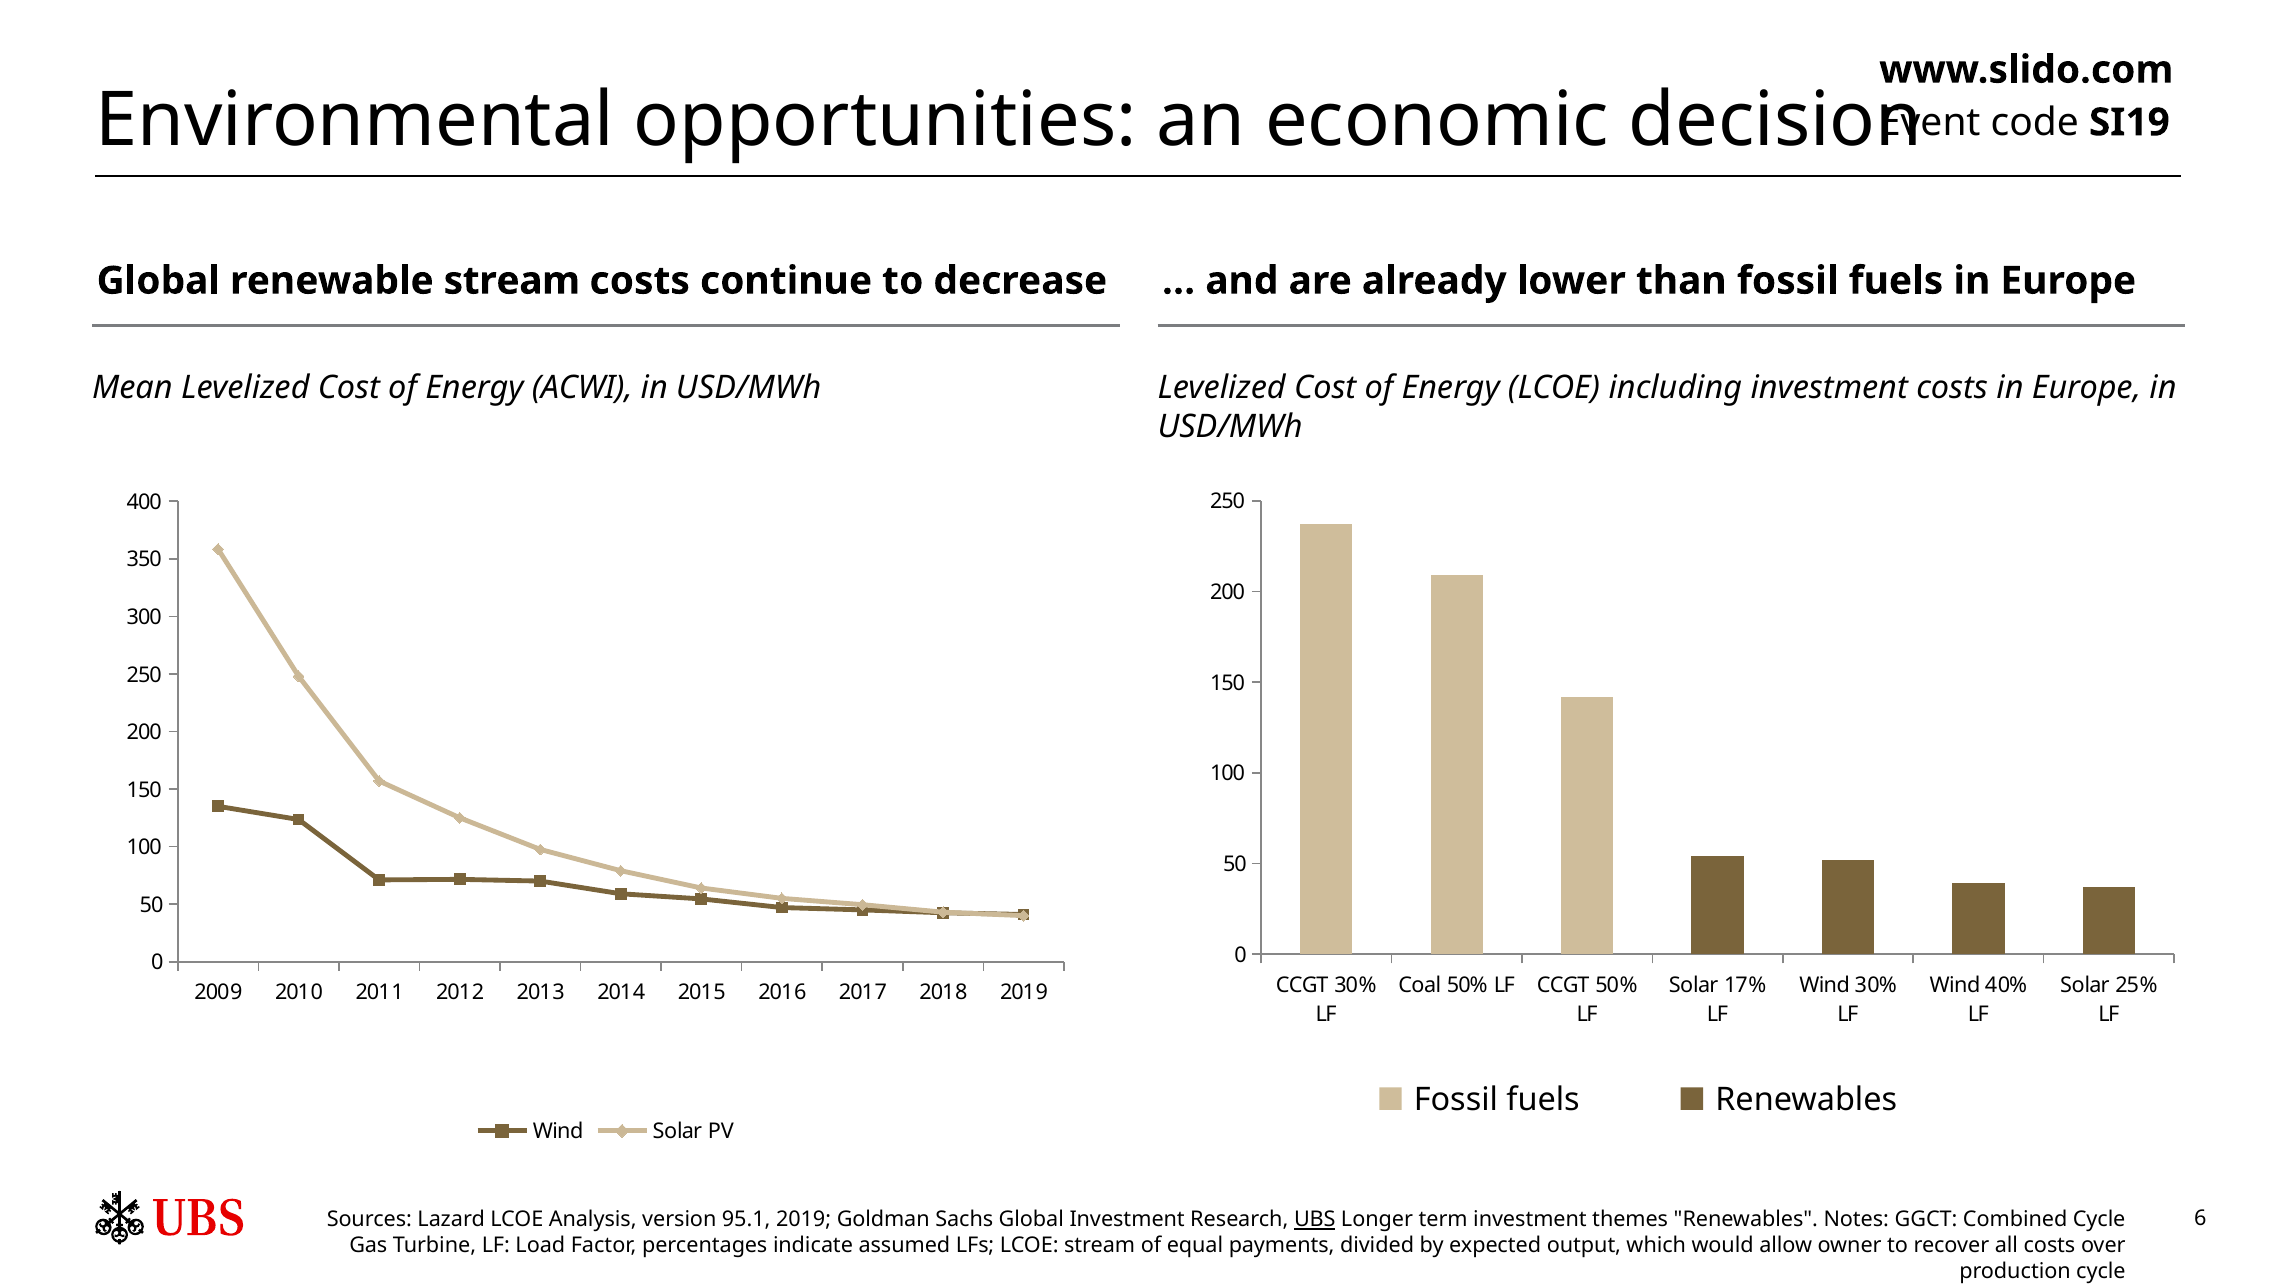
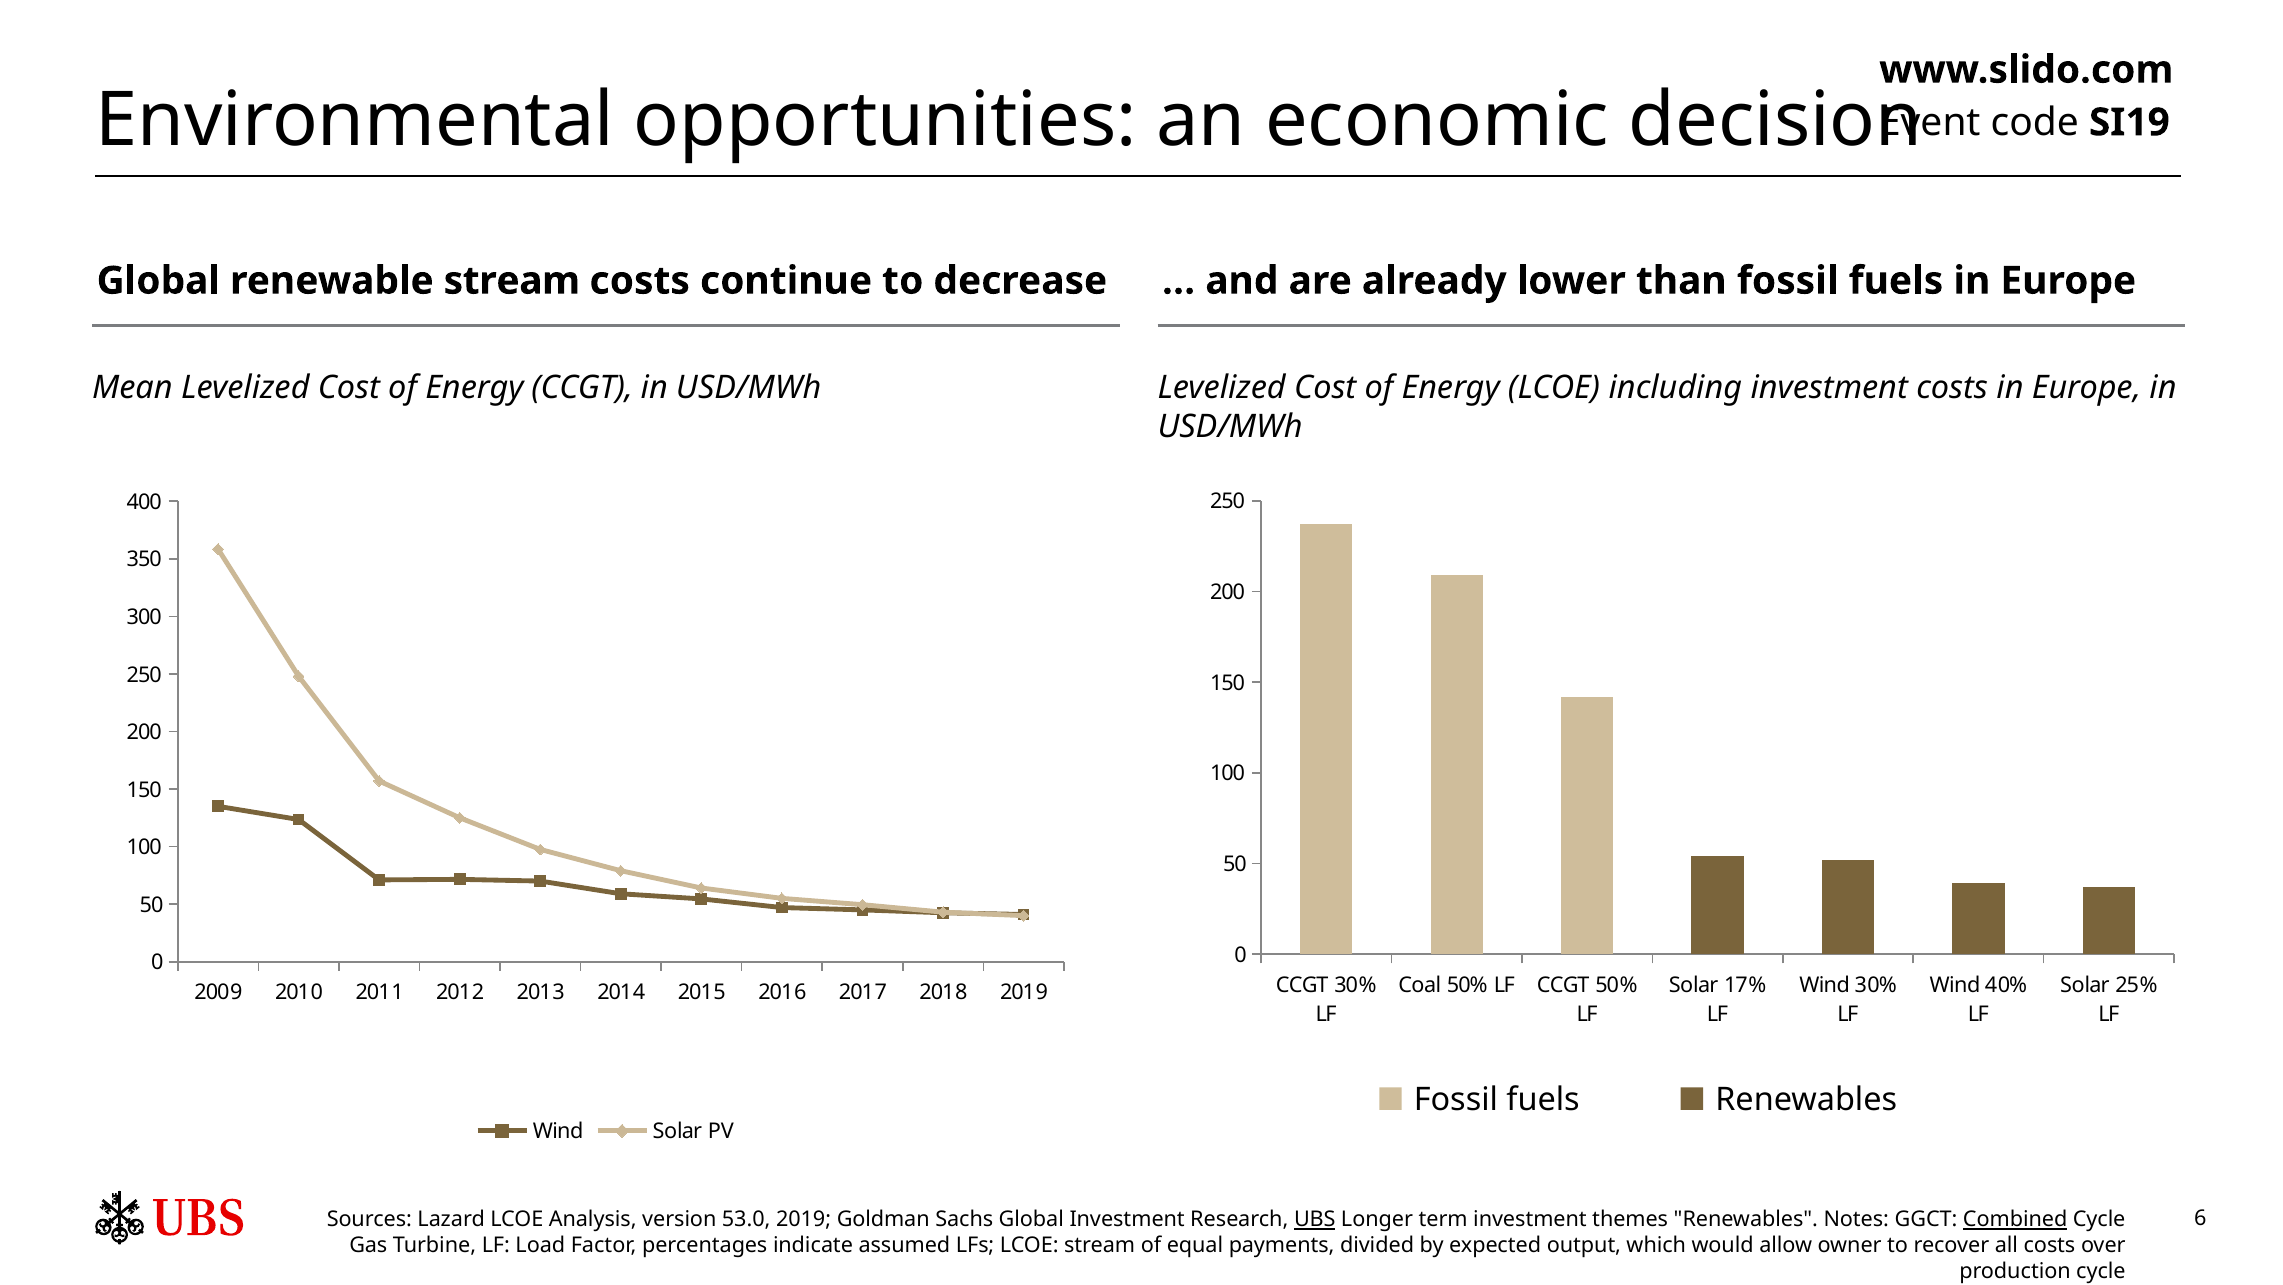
Energy ACWI: ACWI -> CCGT (582, 388)
95.1: 95.1 -> 53.0 (746, 1219)
Combined underline: none -> present (2015, 1219)
